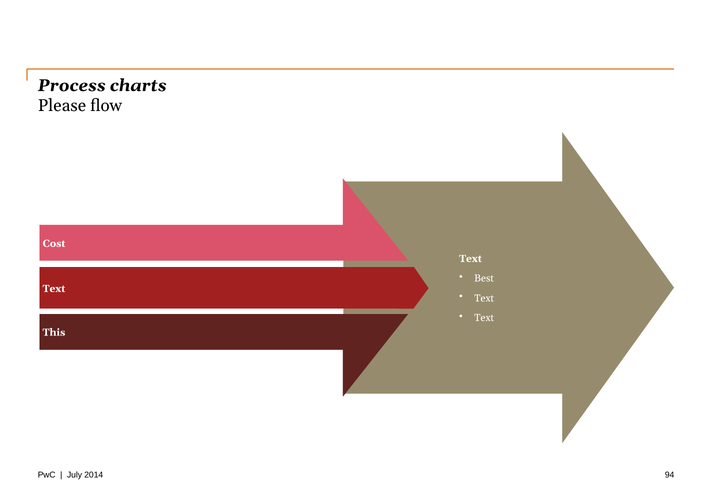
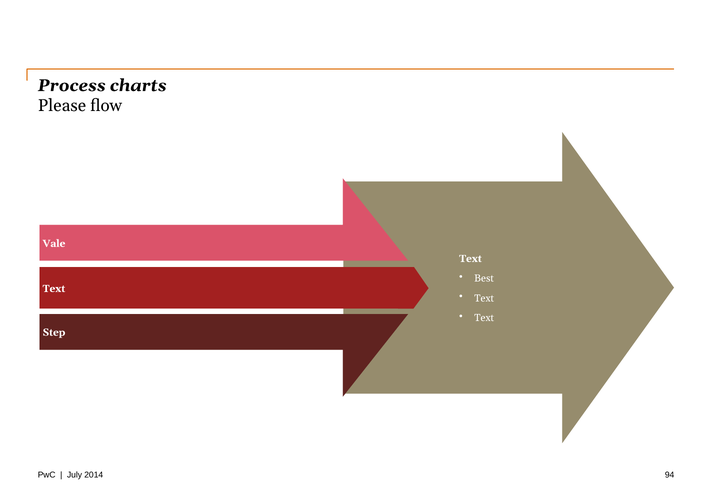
Cost: Cost -> Vale (54, 243)
This: This -> Step (54, 332)
